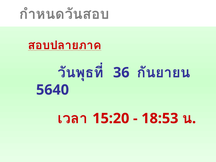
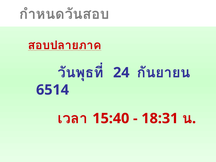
36: 36 -> 24 (121, 73)
5640: 5640 -> 6514 (53, 90)
15:20: 15:20 -> 15:40 (111, 118)
18:53: 18:53 -> 18:31 (160, 118)
